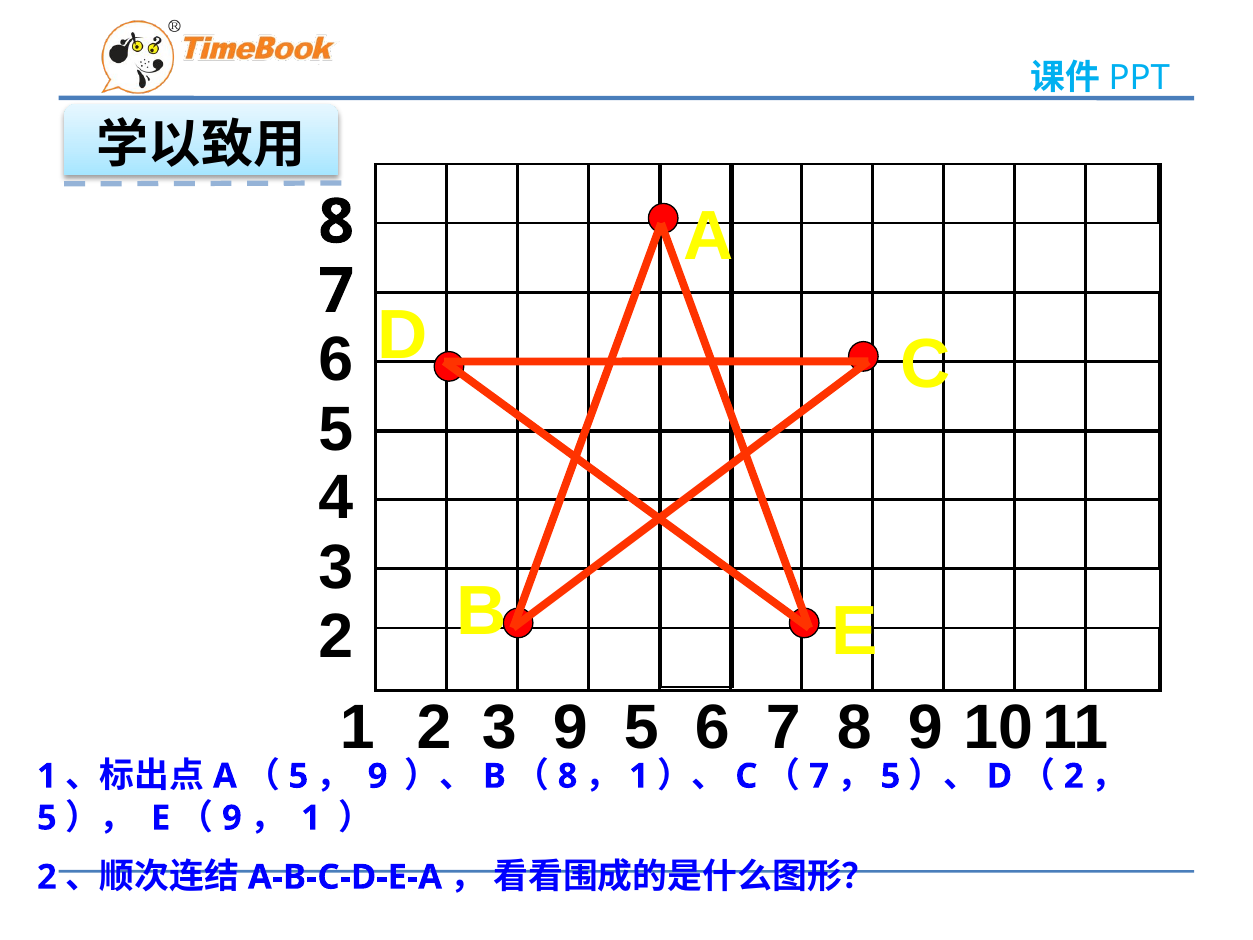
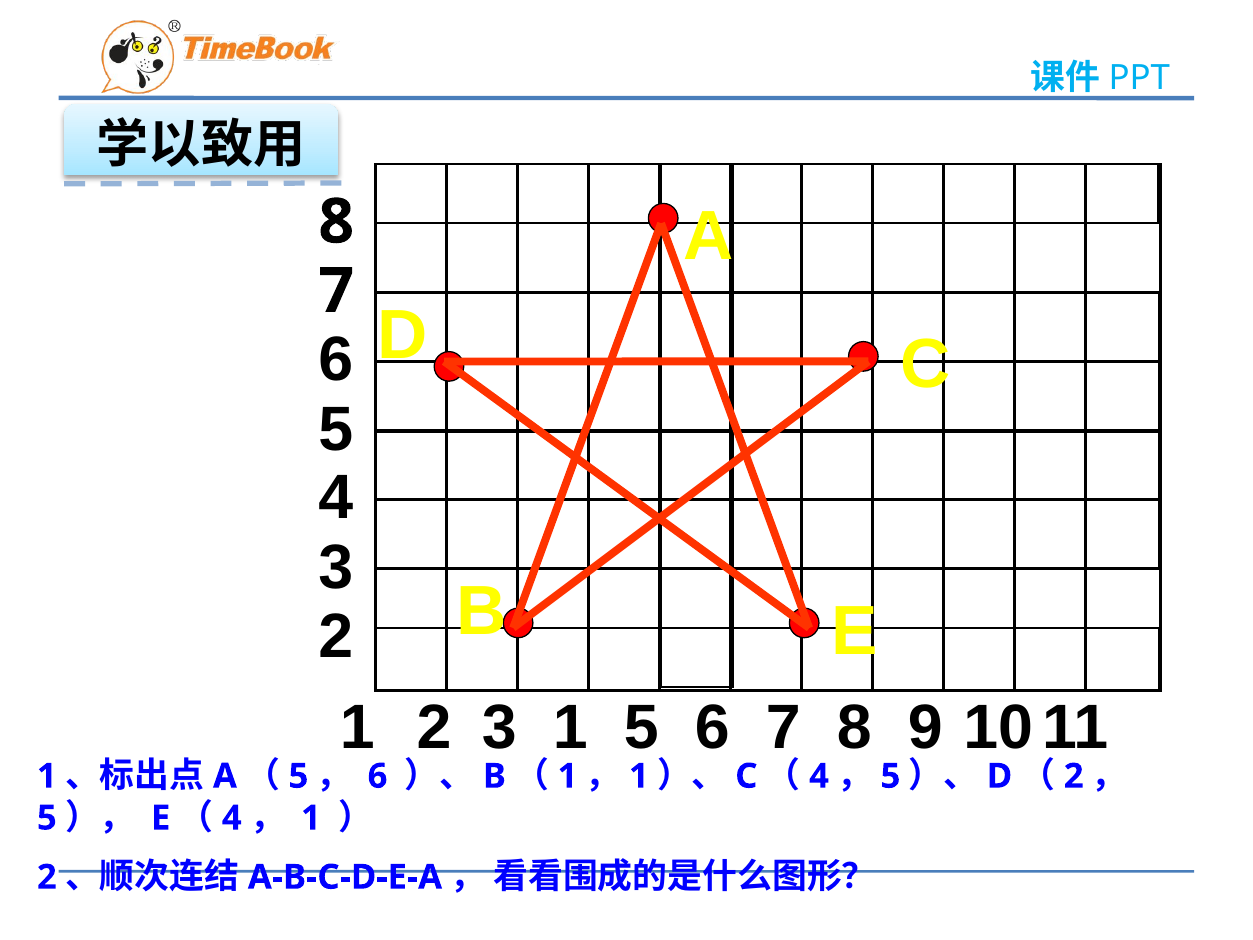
3 9: 9 -> 1 (570, 727)
9: 9 -> 6 (378, 776)
8: 8 -> 1 (568, 776)
7: 7 -> 4 (819, 776)
9: 9 -> 4 (232, 818)
